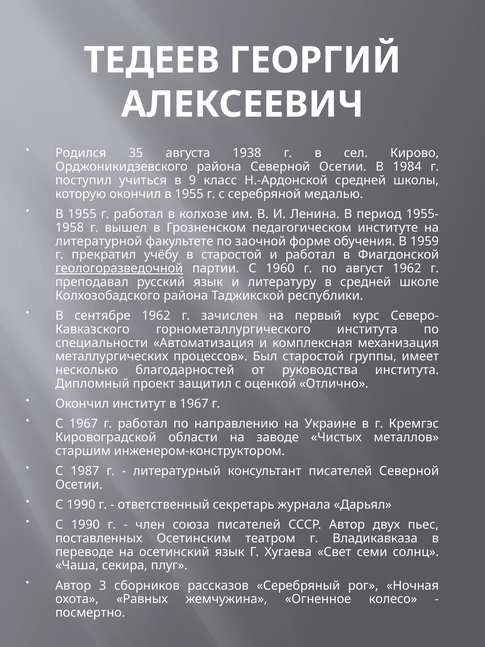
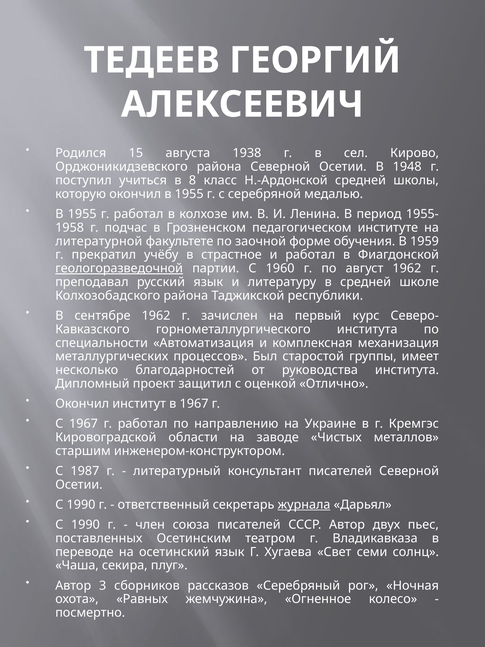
35: 35 -> 15 (136, 153)
1984: 1984 -> 1948 (407, 167)
9: 9 -> 8 (192, 180)
вышел: вышел -> подчас (126, 227)
в старостой: старостой -> страстное (231, 255)
журнала underline: none -> present (304, 504)
